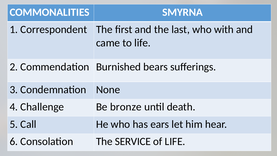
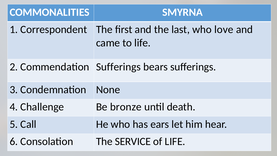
with: with -> love (224, 29)
Commendation Burnished: Burnished -> Sufferings (118, 67)
